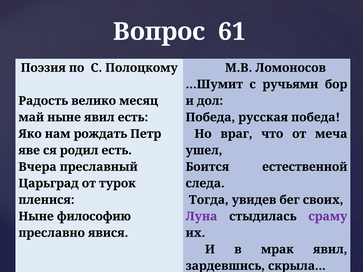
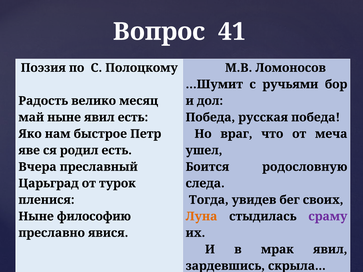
61: 61 -> 41 (232, 32)
рождать: рождать -> быстрое (100, 134)
естественной: естественной -> родословную (305, 167)
Луна colour: purple -> orange (201, 217)
